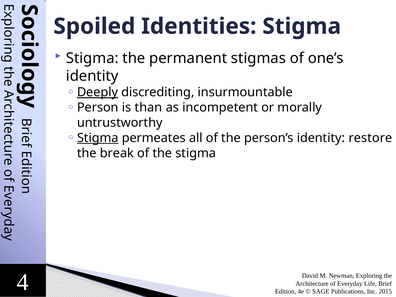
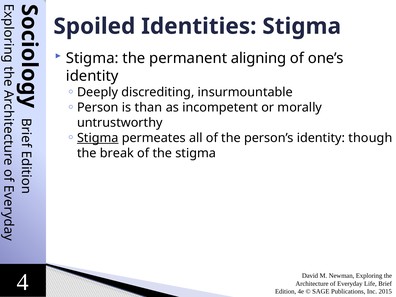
stigmas: stigmas -> aligning (259, 58)
Deeply underline: present -> none (98, 92)
restore: restore -> though (370, 138)
